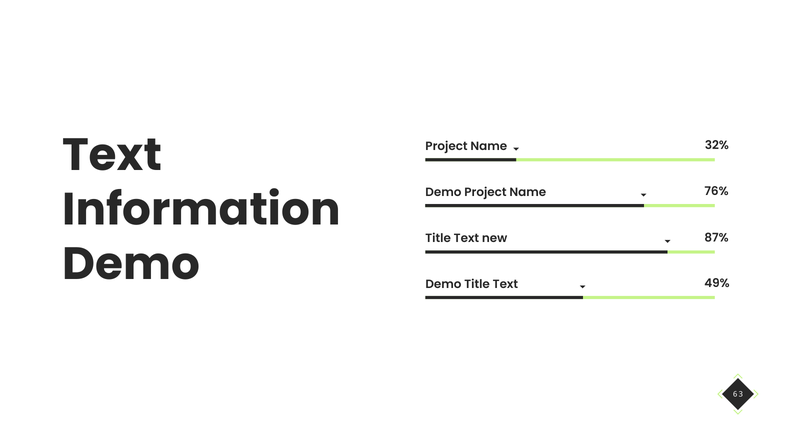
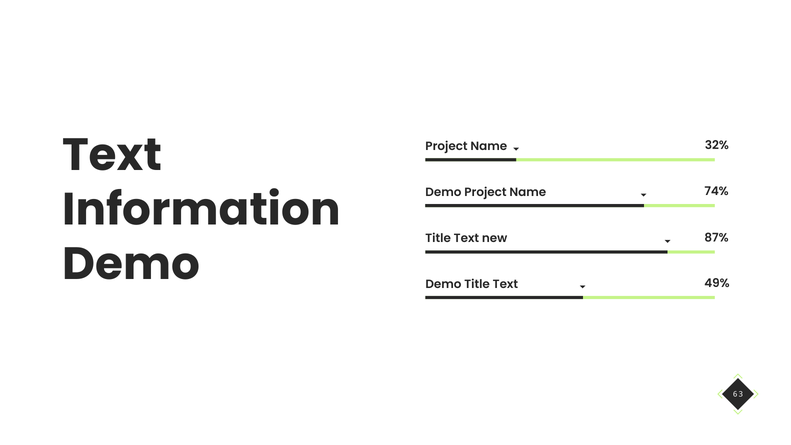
76%: 76% -> 74% (717, 191)
